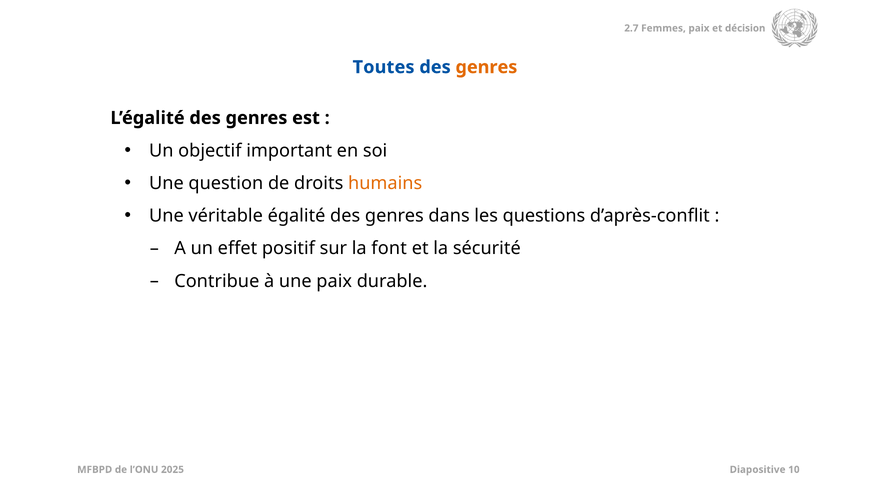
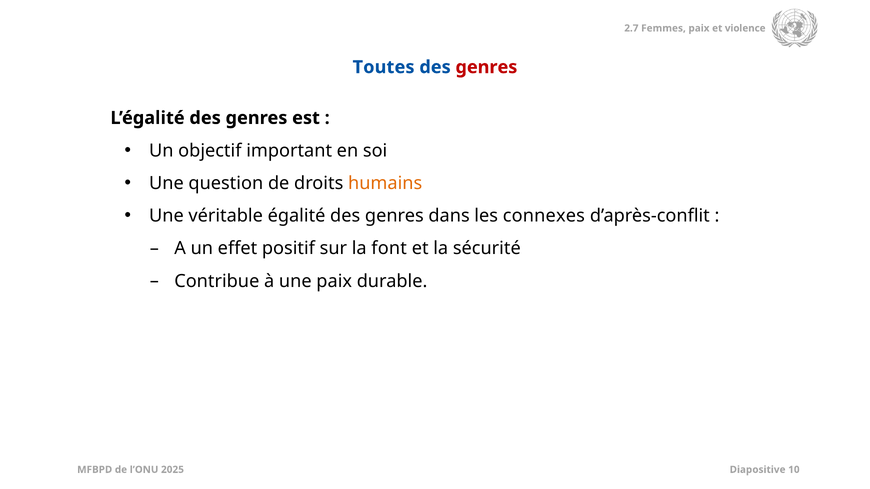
décision: décision -> violence (745, 28)
genres colour: orange -> red (486, 67)
questions: questions -> connexes (544, 216)
